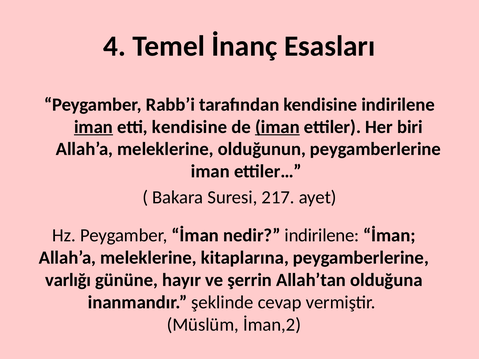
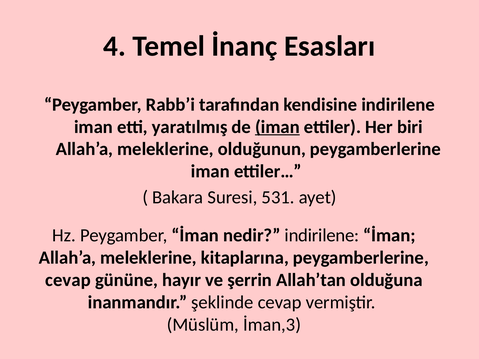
iman underline: present -> none (93, 127)
etti kendisine: kendisine -> yaratılmış (190, 127)
217: 217 -> 531 (278, 198)
varlığı: varlığı -> cevap (68, 280)
İman,2: İman,2 -> İman,3 (272, 325)
